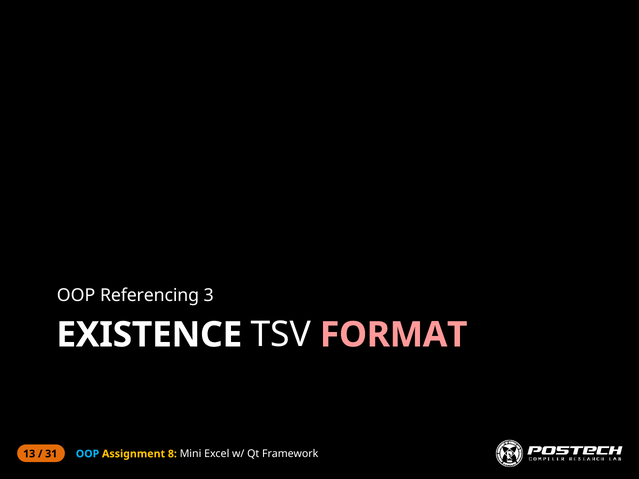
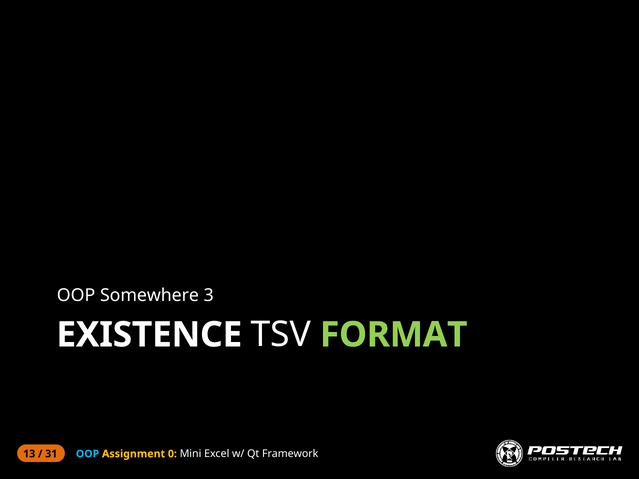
Referencing: Referencing -> Somewhere (150, 295)
FORMAT colour: pink -> light green (394, 335)
8: 8 -> 0 (172, 454)
